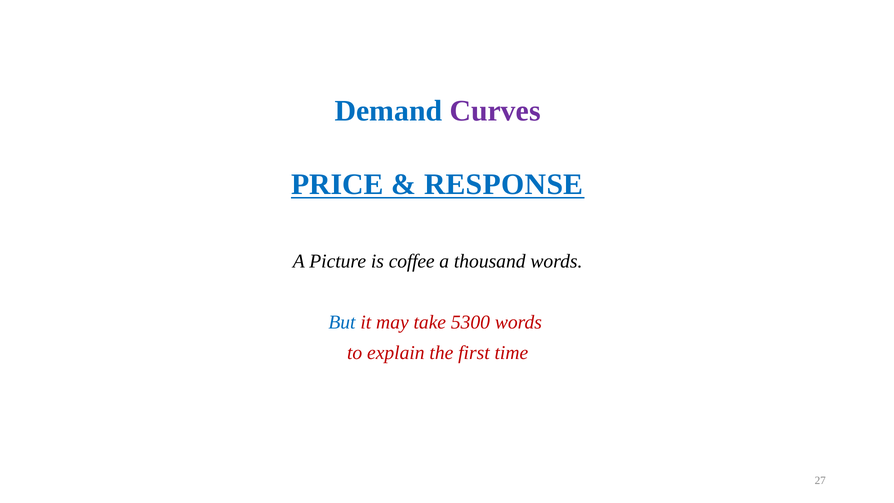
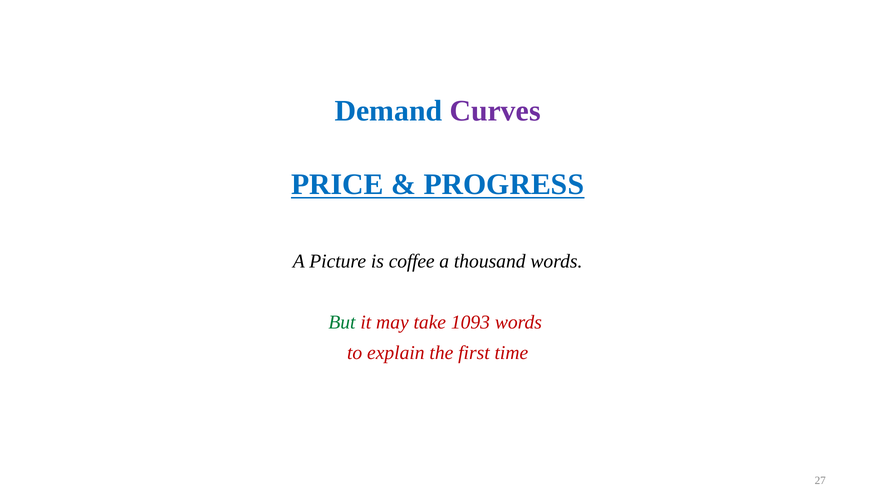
RESPONSE: RESPONSE -> PROGRESS (504, 185)
But colour: blue -> green (342, 322)
5300: 5300 -> 1093 (470, 322)
